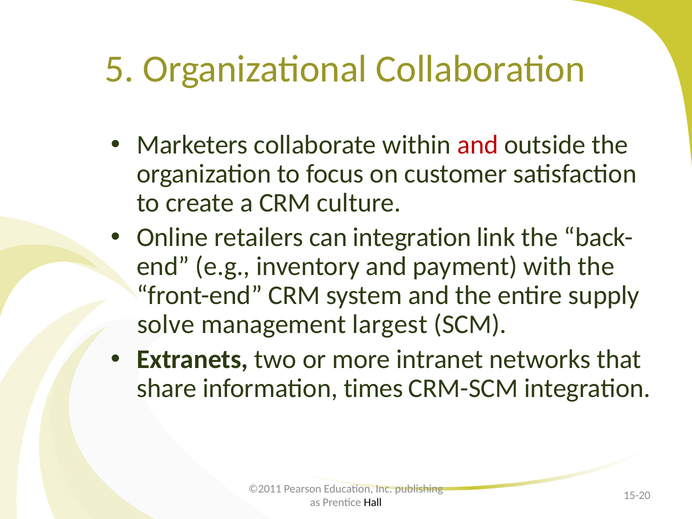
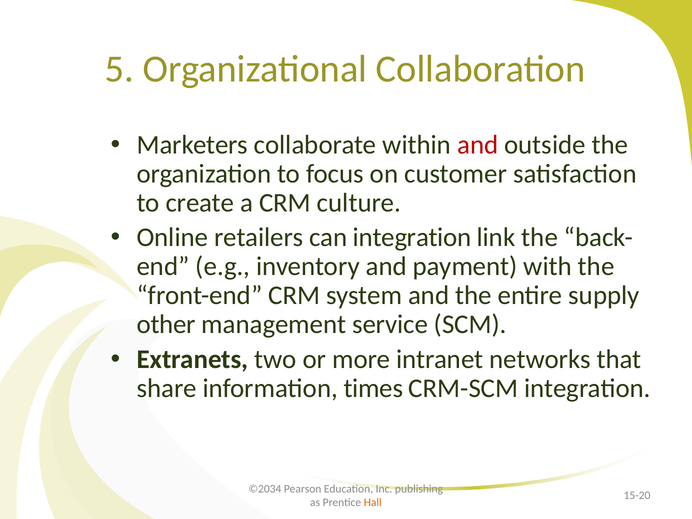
solve: solve -> other (166, 325)
largest: largest -> service (390, 325)
©2011: ©2011 -> ©2034 (265, 489)
Hall colour: black -> orange (373, 503)
